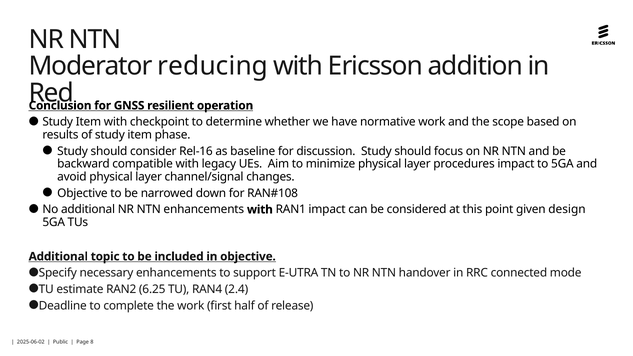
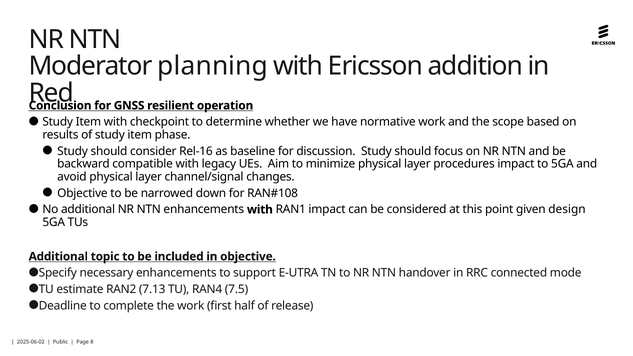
reducing: reducing -> planning (213, 66)
6.25: 6.25 -> 7.13 (152, 289)
2.4: 2.4 -> 7.5 (237, 289)
